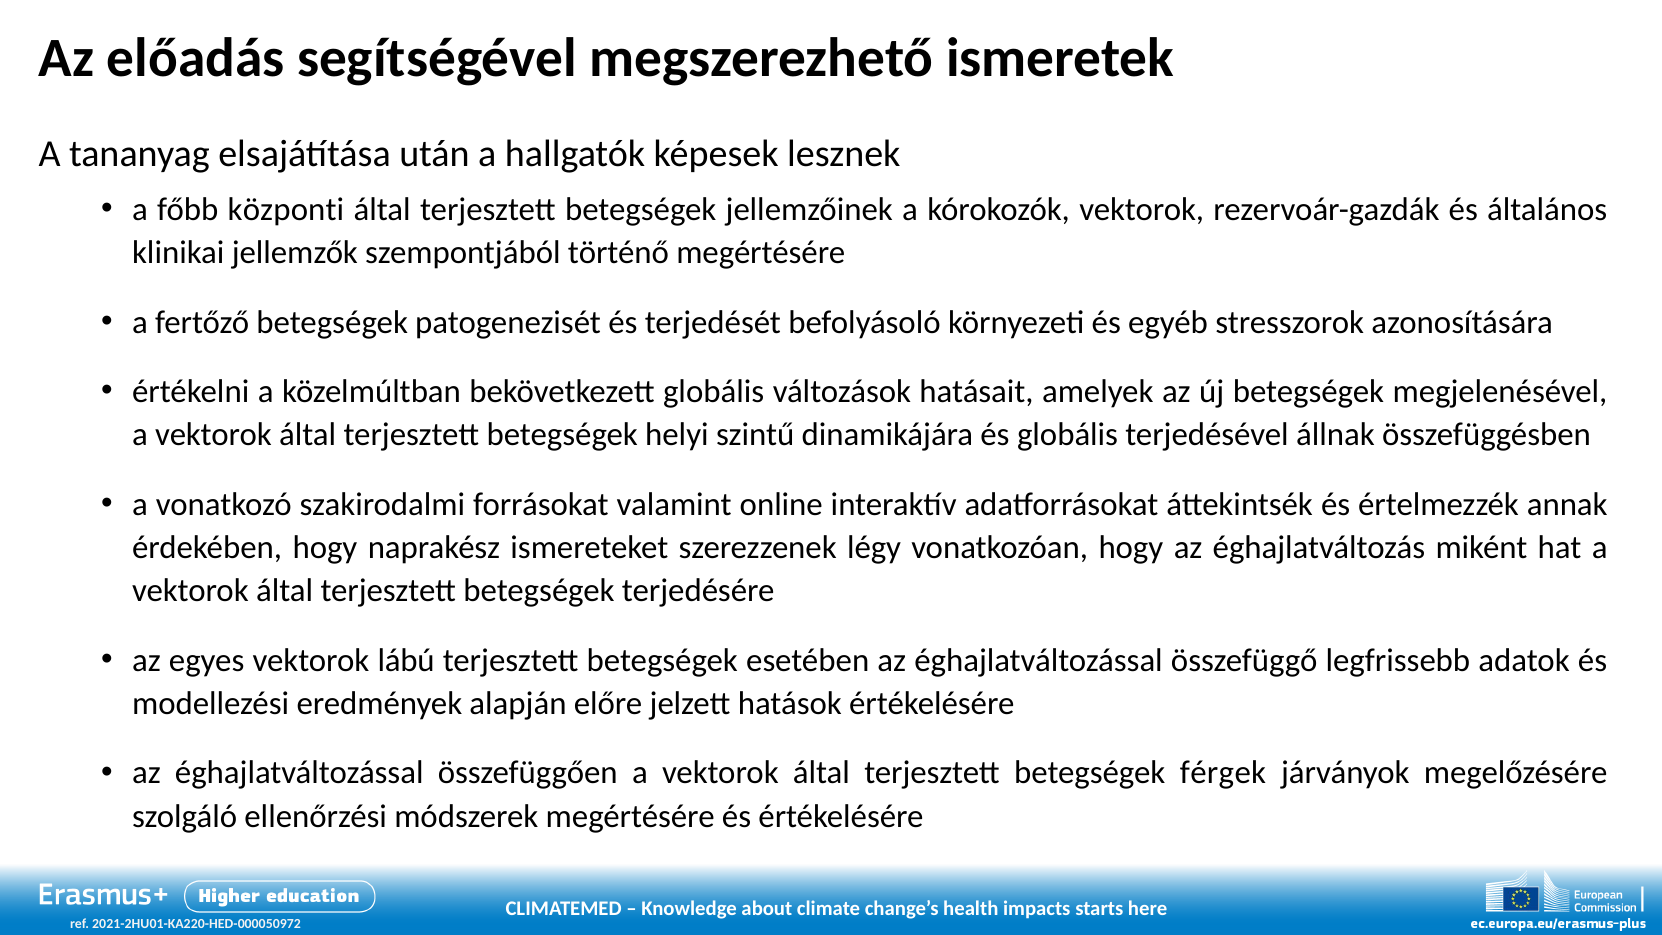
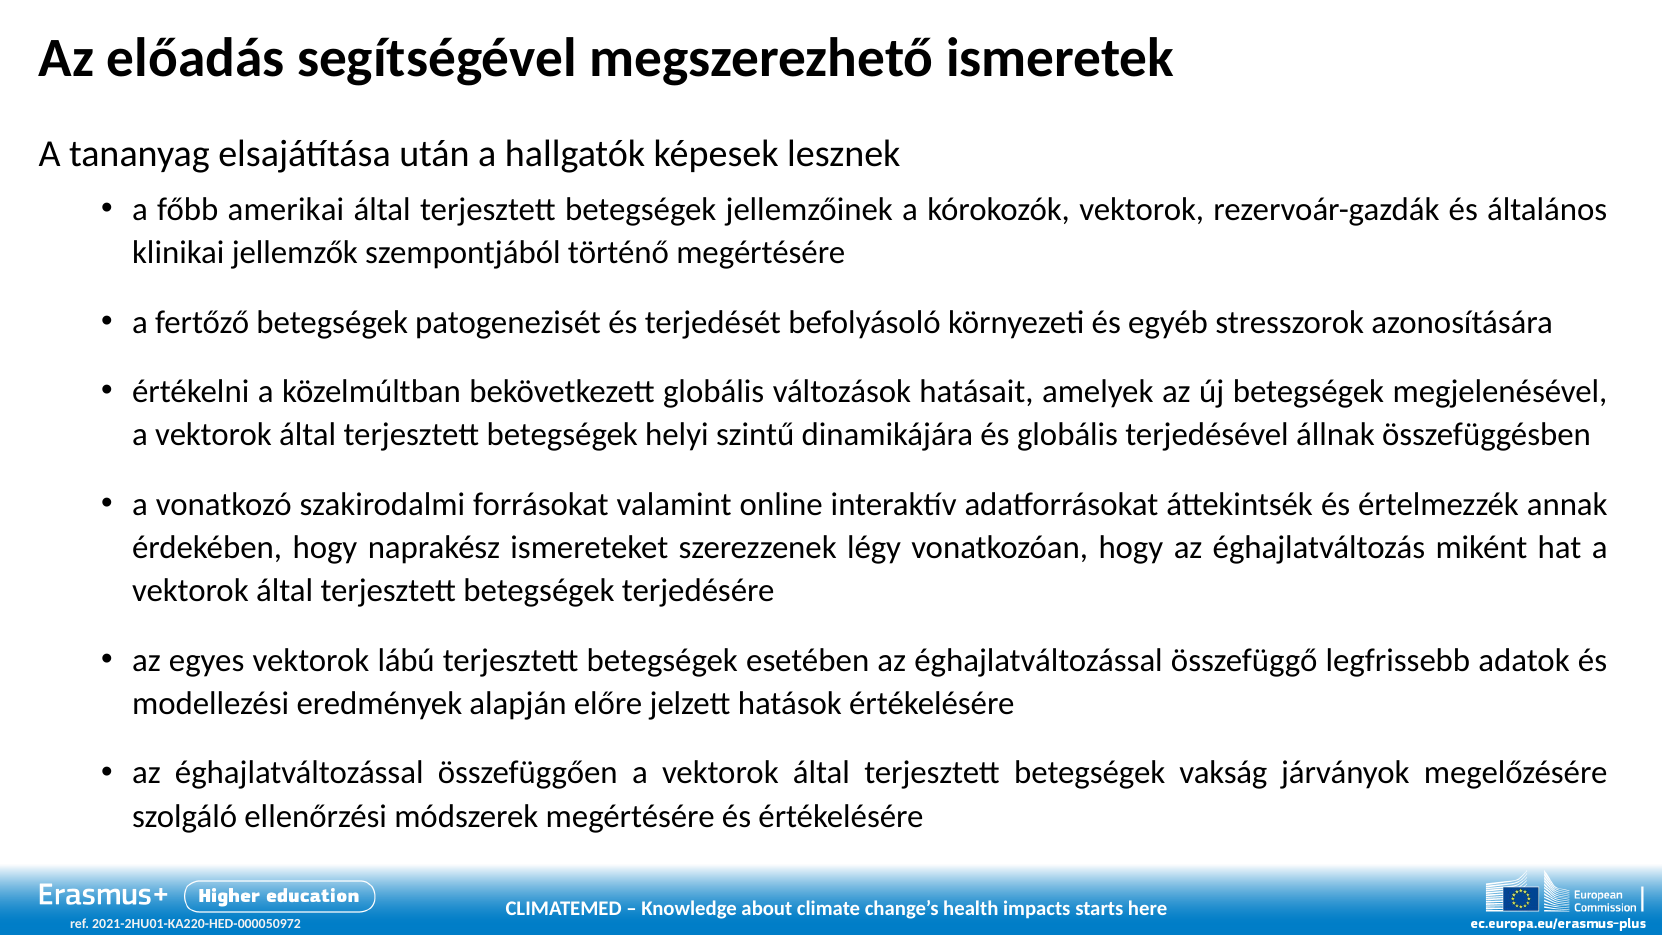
központi: központi -> amerikai (286, 209)
férgek: férgek -> vakság (1223, 773)
